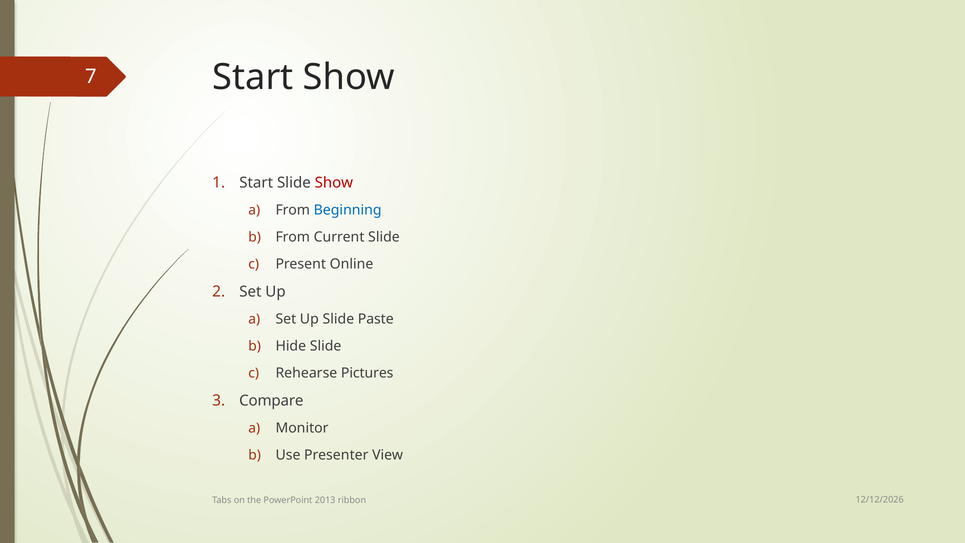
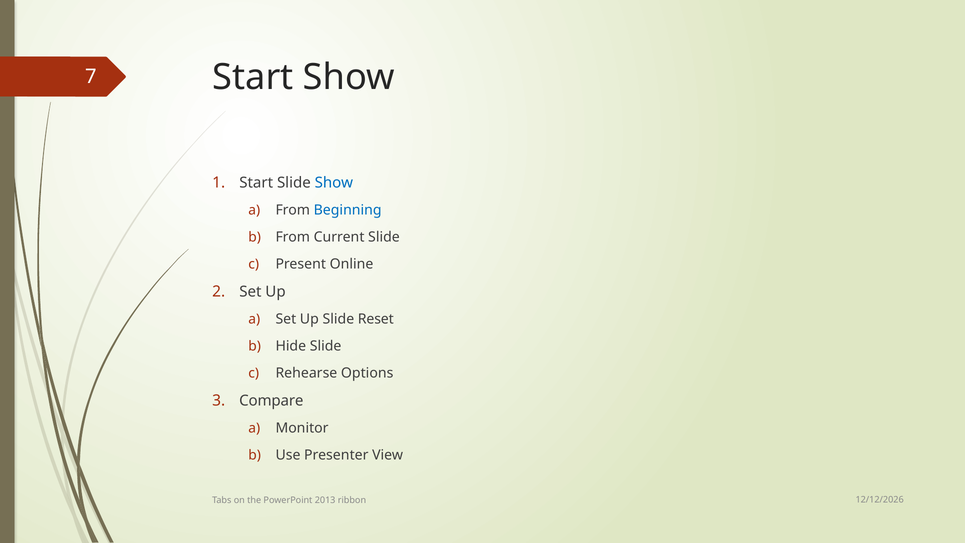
Show colour: red -> blue (334, 183)
Paste: Paste -> Reset (376, 319)
Pictures: Pictures -> Options (367, 373)
